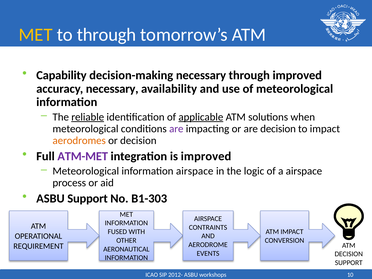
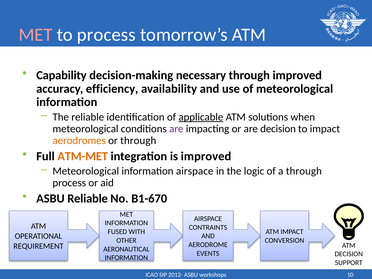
MET colour: yellow -> pink (36, 35)
to through: through -> process (106, 35)
accuracy necessary: necessary -> efficiency (112, 89)
reliable underline: present -> none (88, 117)
or decision: decision -> through (138, 140)
ATM-MET colour: purple -> orange (83, 156)
a airspace: airspace -> through (304, 171)
ASBU Support: Support -> Reliable (88, 199)
B1-303: B1-303 -> B1-670 (149, 199)
